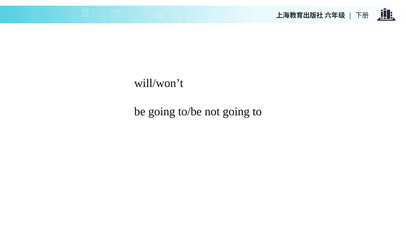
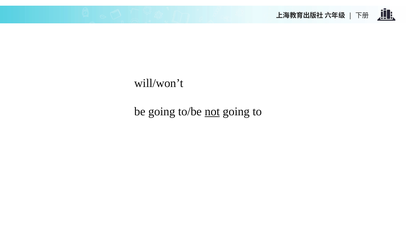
not underline: none -> present (212, 111)
